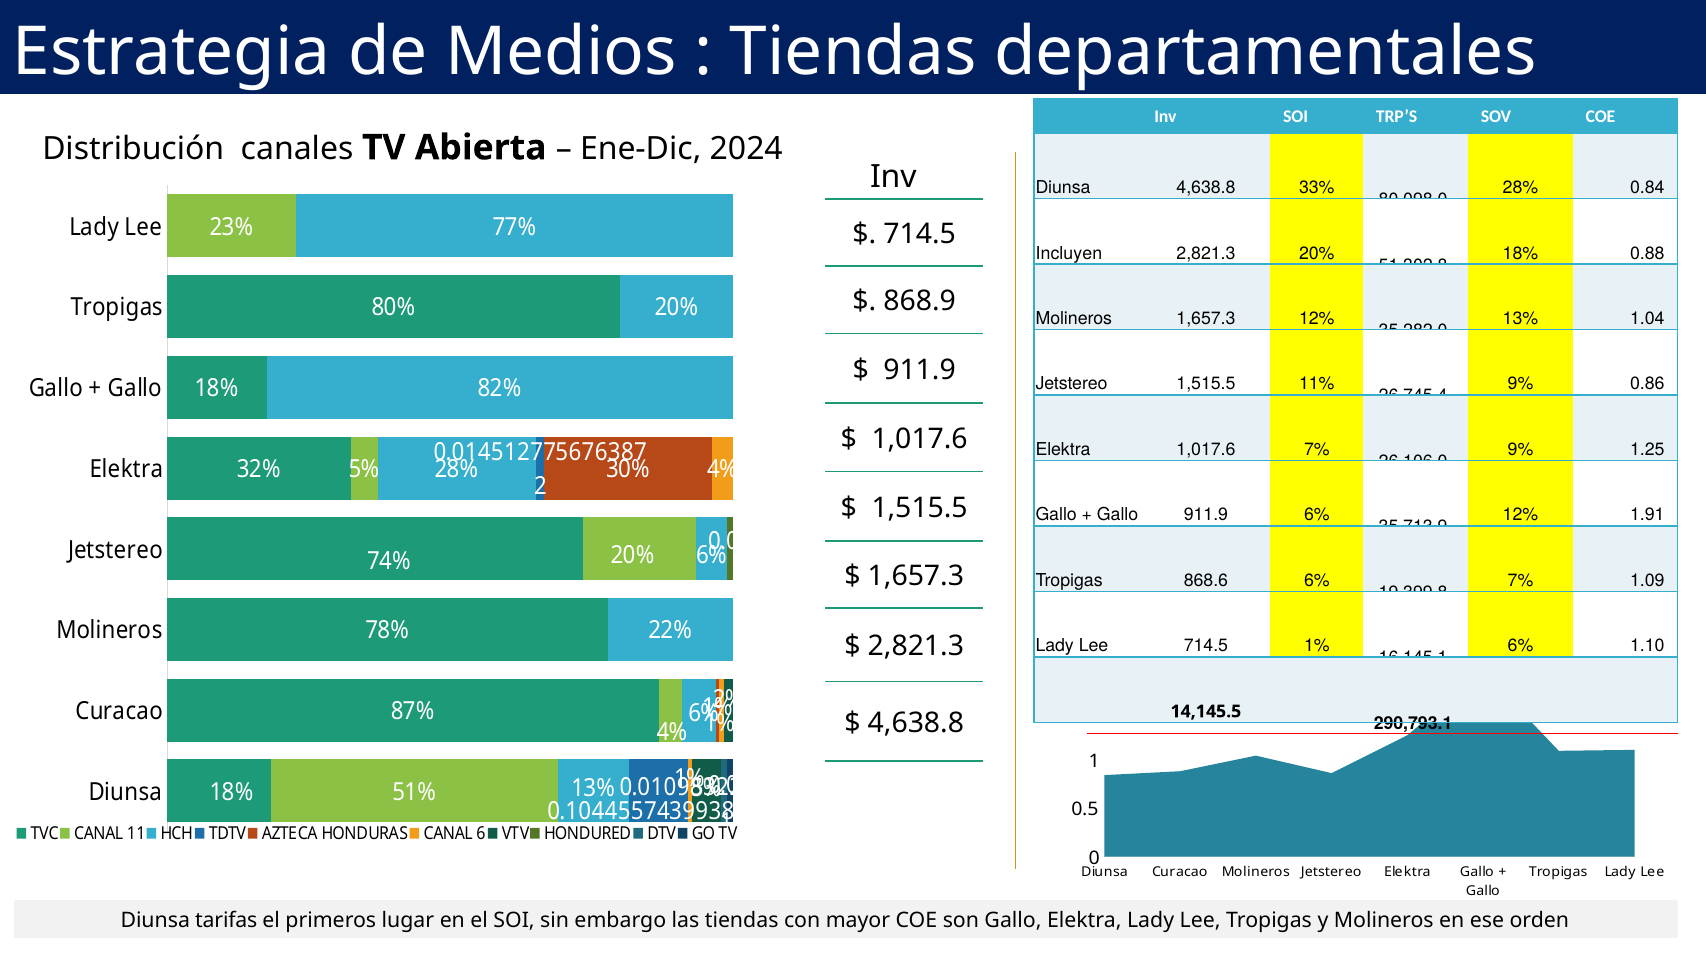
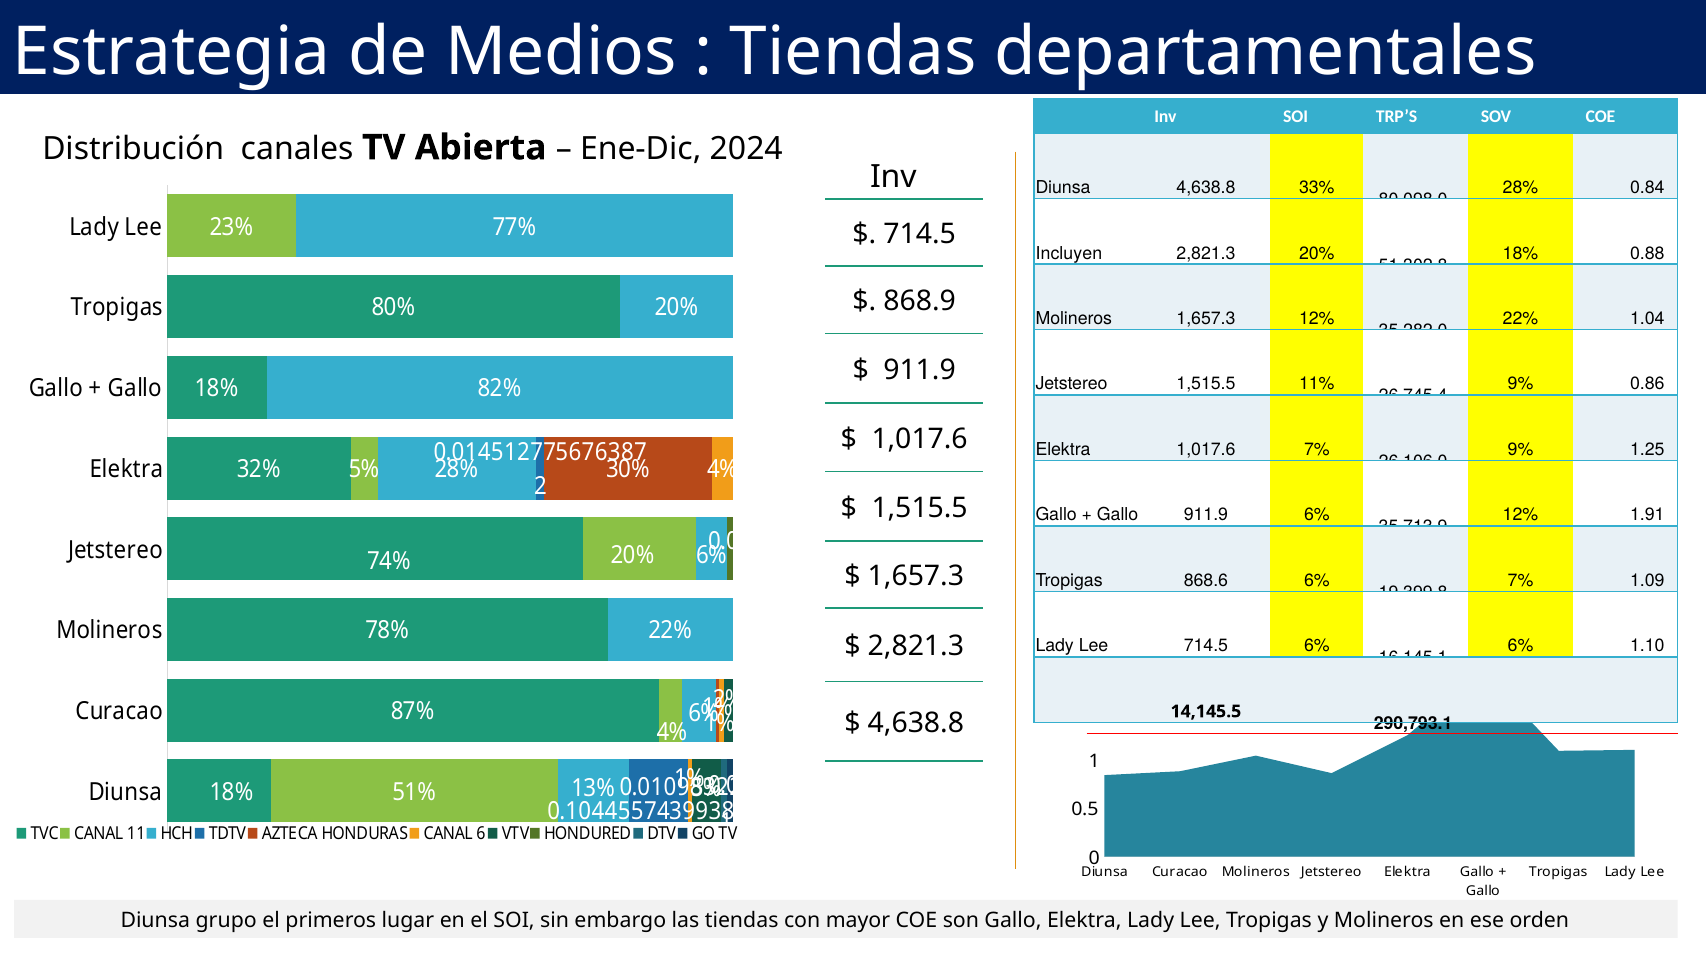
13%: 13% -> 22% (1520, 318)
714.5 1%: 1% -> 6% (1317, 646)
tarifas: tarifas -> grupo (226, 920)
